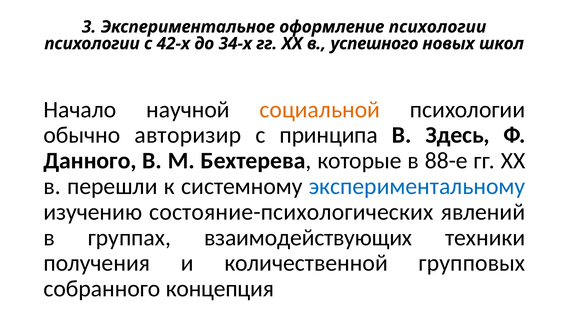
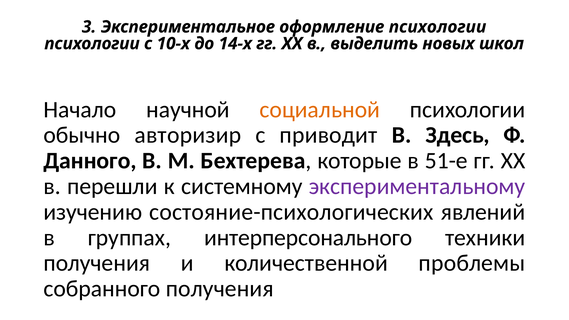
42-х: 42-х -> 10-х (173, 44)
34-х: 34-х -> 14-х (235, 44)
успешного: успешного -> выделить (374, 44)
принципа: принципа -> приводит (329, 135)
88-е: 88-е -> 51-е (446, 161)
экспериментальному colour: blue -> purple (417, 186)
взаимодействующих: взаимодействующих -> интерперсонального (308, 238)
групповых: групповых -> проблемы (472, 263)
собранного концепция: концепция -> получения (220, 289)
